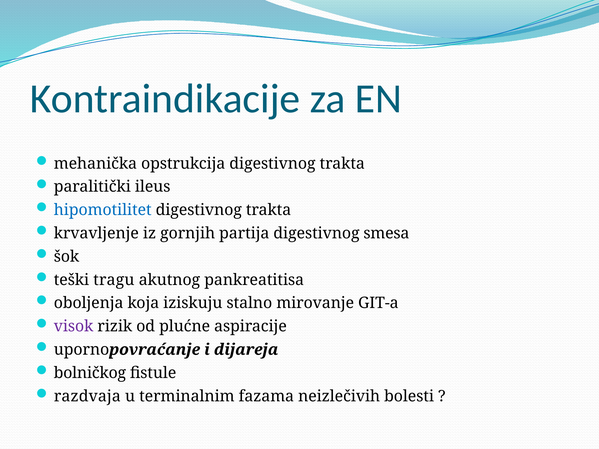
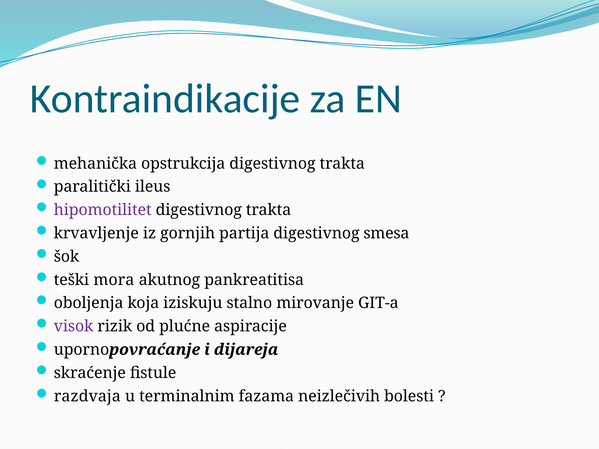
hipomotilitet colour: blue -> purple (103, 210)
tragu: tragu -> mora (114, 280)
bolničkog: bolničkog -> skraćenje (90, 373)
